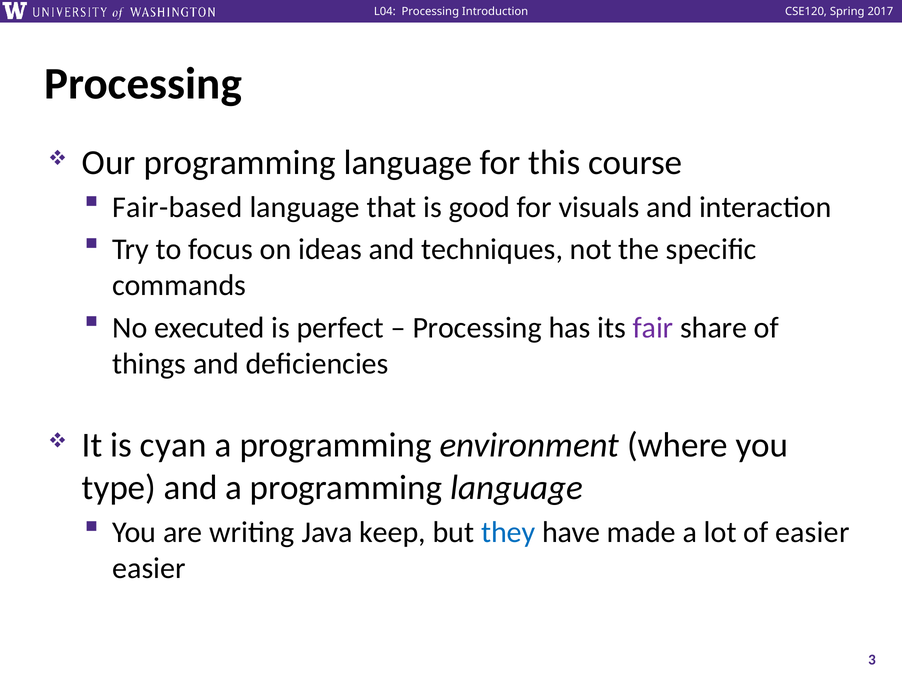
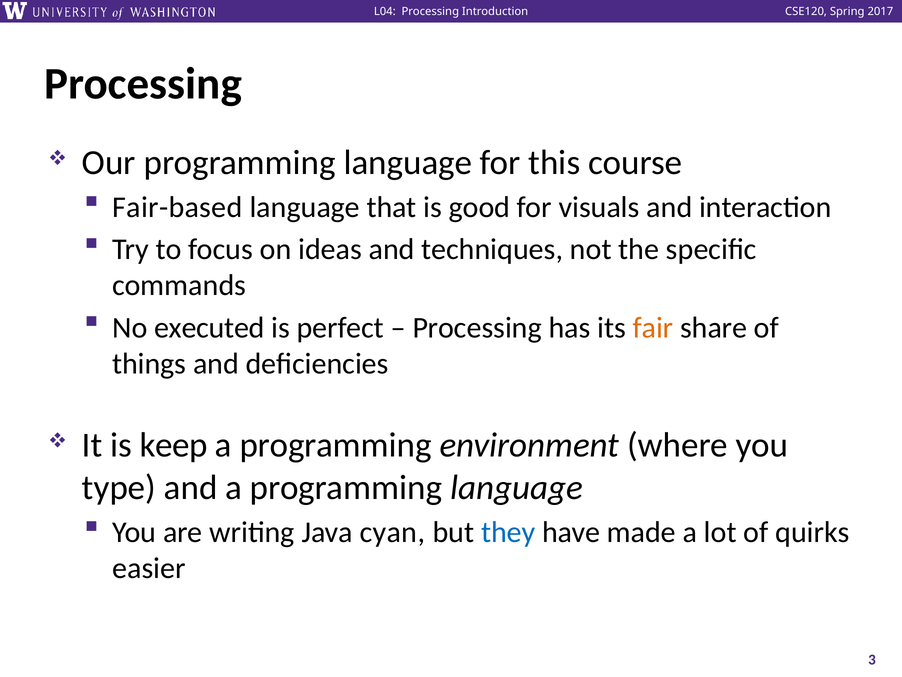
fair colour: purple -> orange (653, 327)
cyan: cyan -> keep (174, 445)
keep: keep -> cyan (392, 532)
of easier: easier -> quirks (812, 532)
